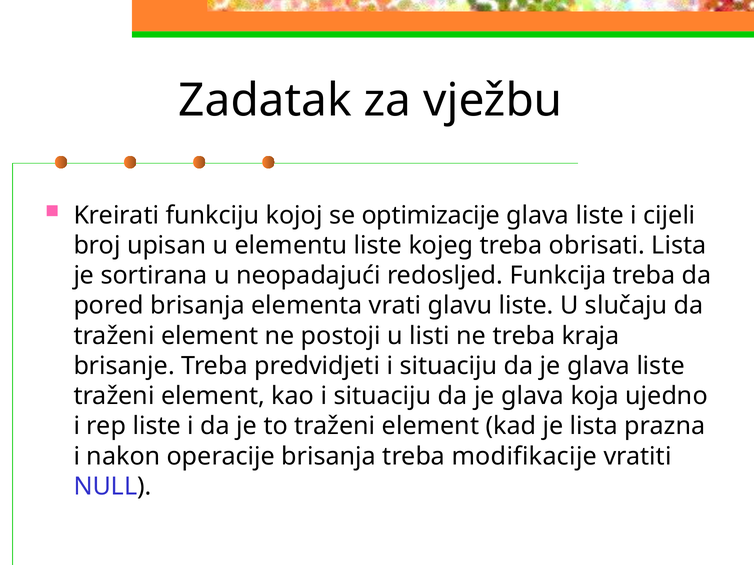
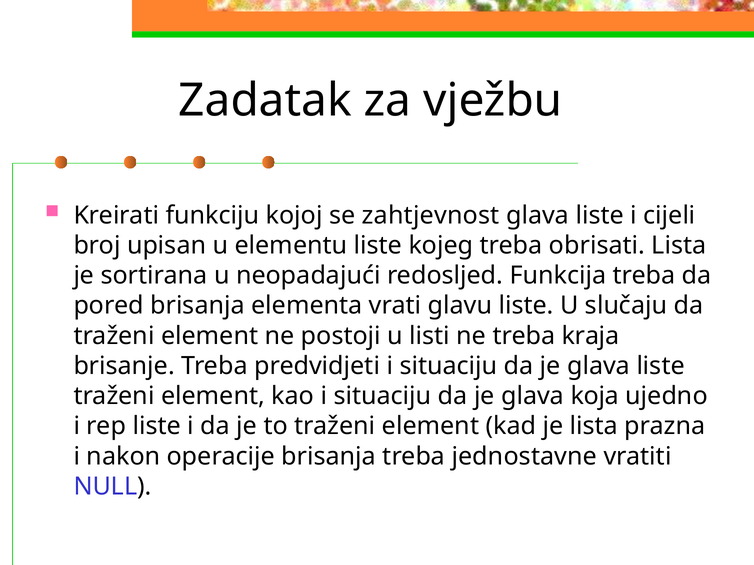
optimizacije: optimizacije -> zahtjevnost (431, 215)
modifikacije: modifikacije -> jednostavne (524, 457)
